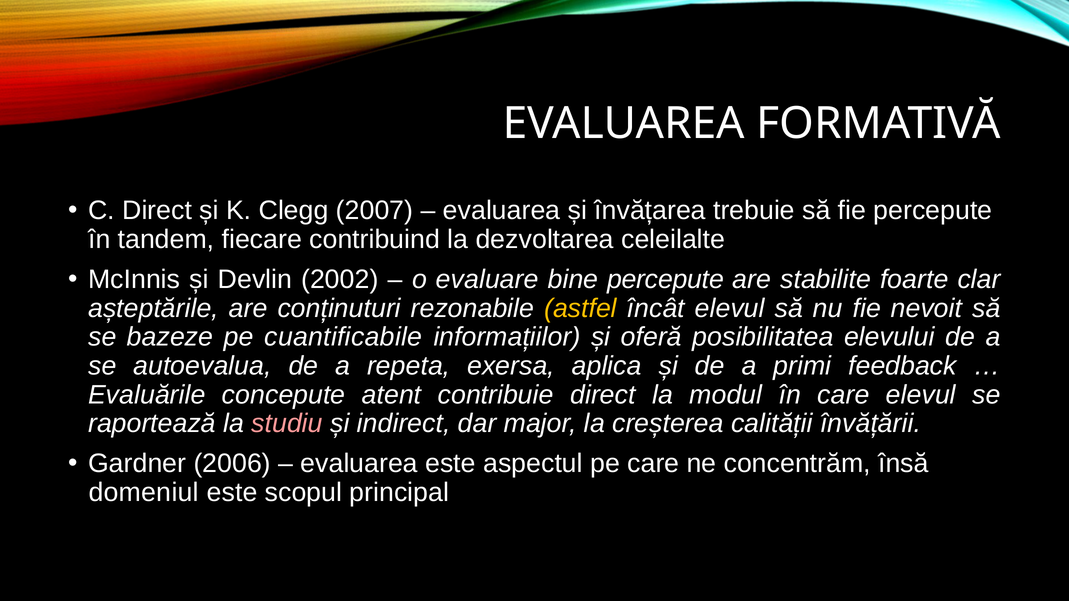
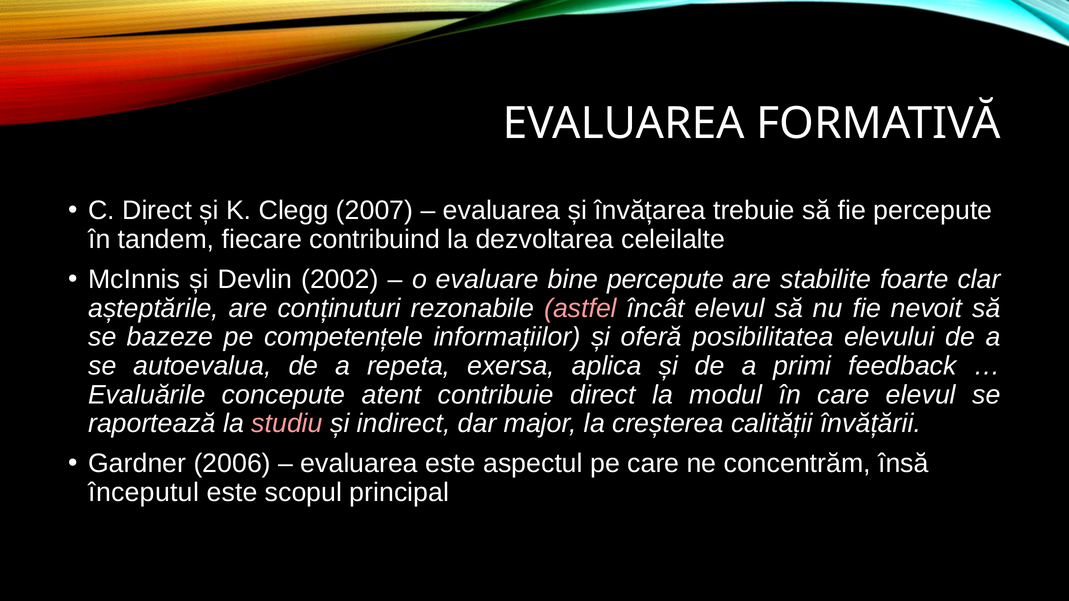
astfel colour: yellow -> pink (581, 308)
cuantificabile: cuantificabile -> competențele (344, 337)
domeniul: domeniul -> începutul (144, 493)
